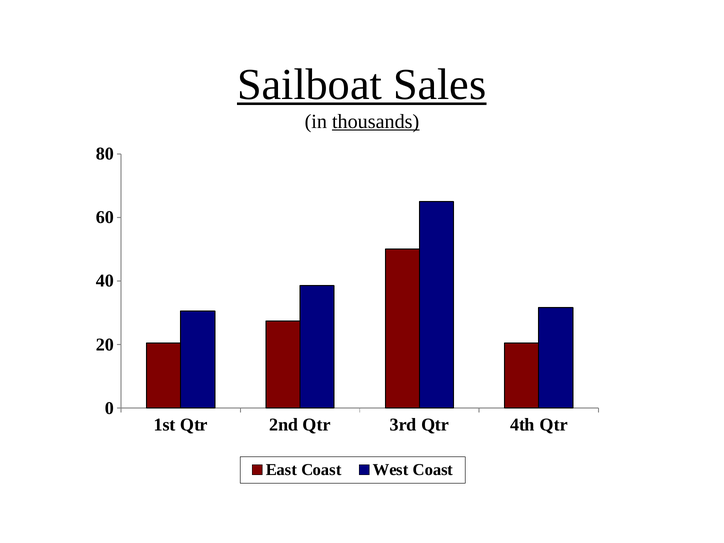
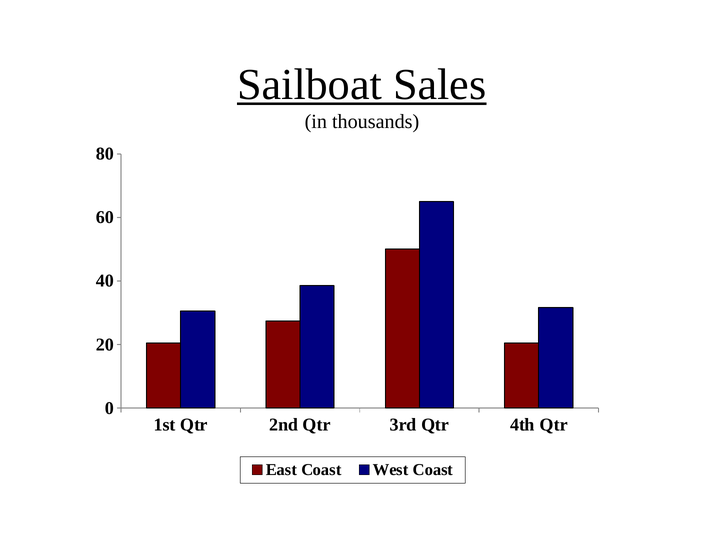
thousands underline: present -> none (376, 121)
